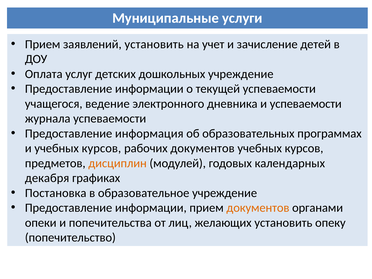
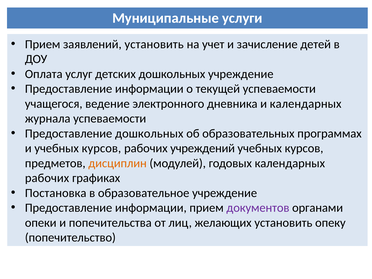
и успеваемости: успеваемости -> календарных (306, 104)
Предоставление информация: информация -> дошкольных (149, 133)
рабочих документов: документов -> учреждений (203, 148)
декабря: декабря -> рабочих (47, 178)
документов colour: orange -> purple (258, 208)
